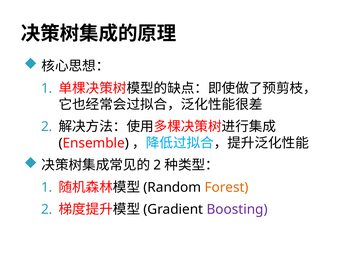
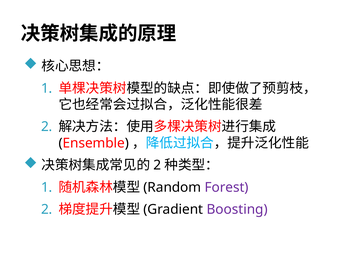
Forest colour: orange -> purple (227, 188)
